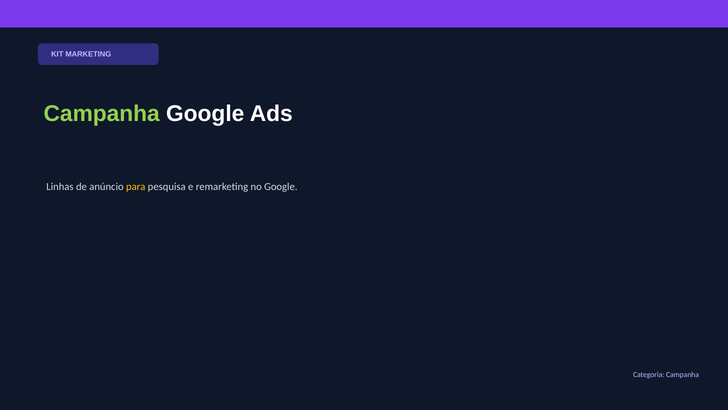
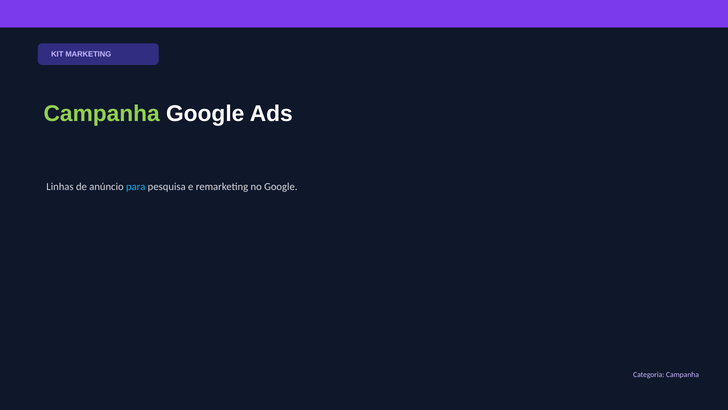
para colour: yellow -> light blue (136, 186)
